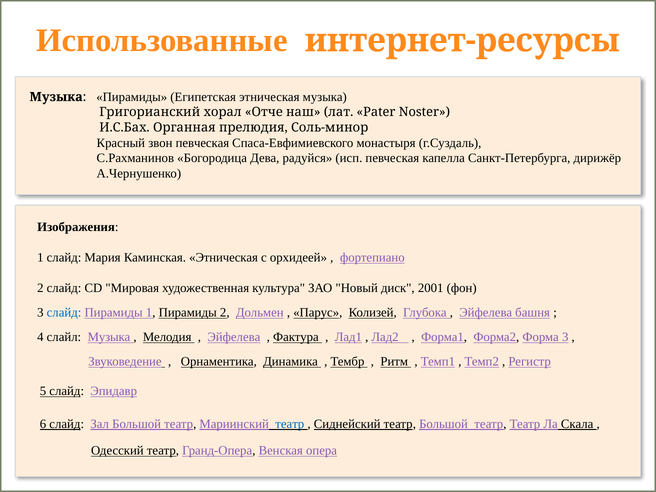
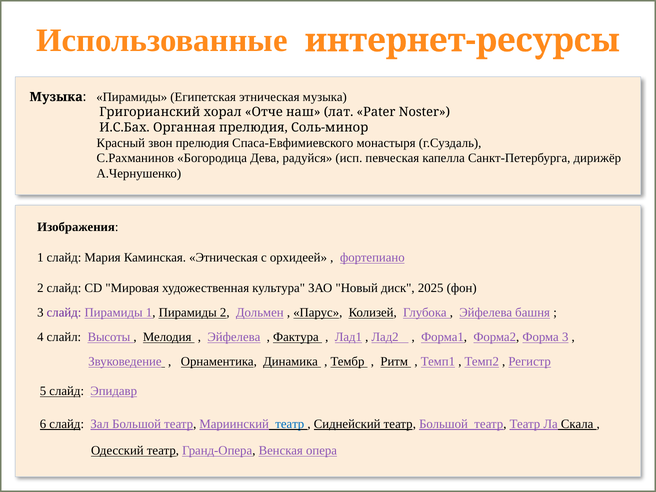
звон певческая: певческая -> прелюдия (202, 143)
2001: 2001 -> 2025 (431, 288)
слайд colour: blue -> purple (64, 313)
слайл Музыка: Музыка -> Высоты (109, 337)
